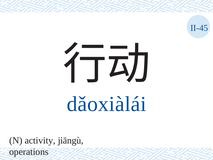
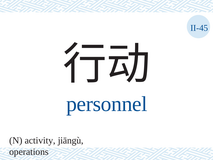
dǎoxiàlái: dǎoxiàlái -> personnel (107, 104)
